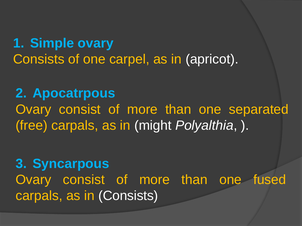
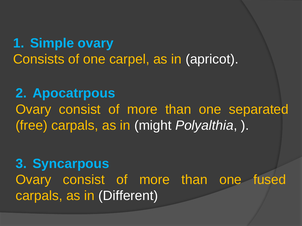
in Consists: Consists -> Different (128, 196)
